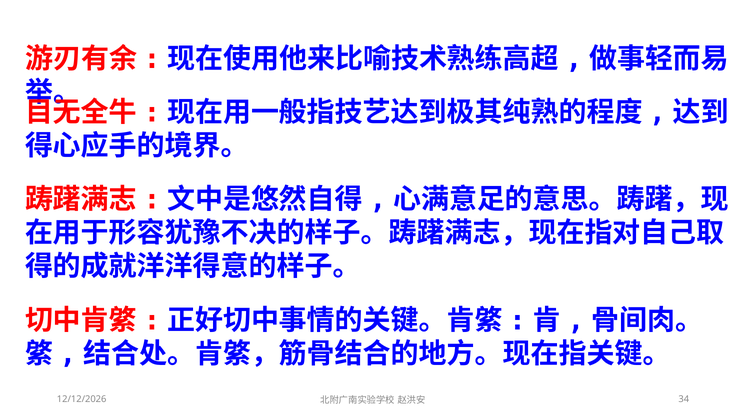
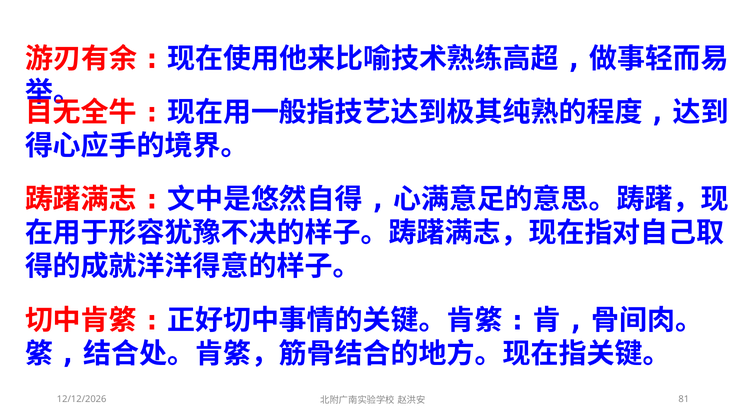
34: 34 -> 81 (684, 400)
